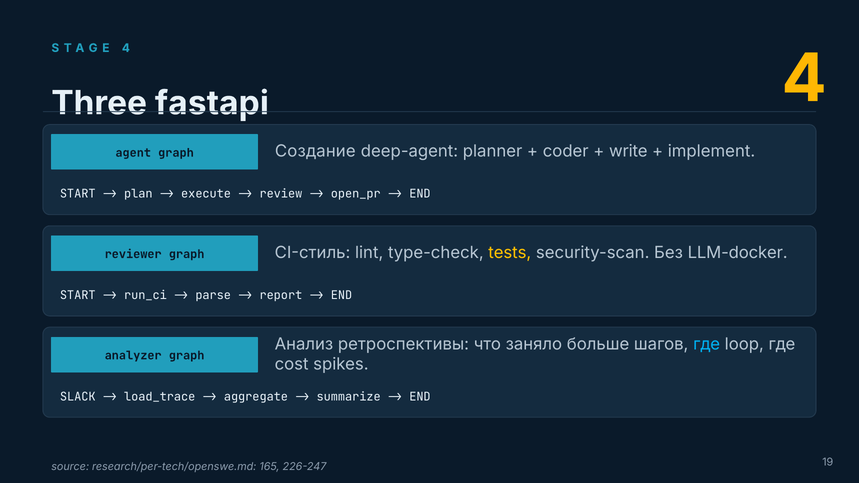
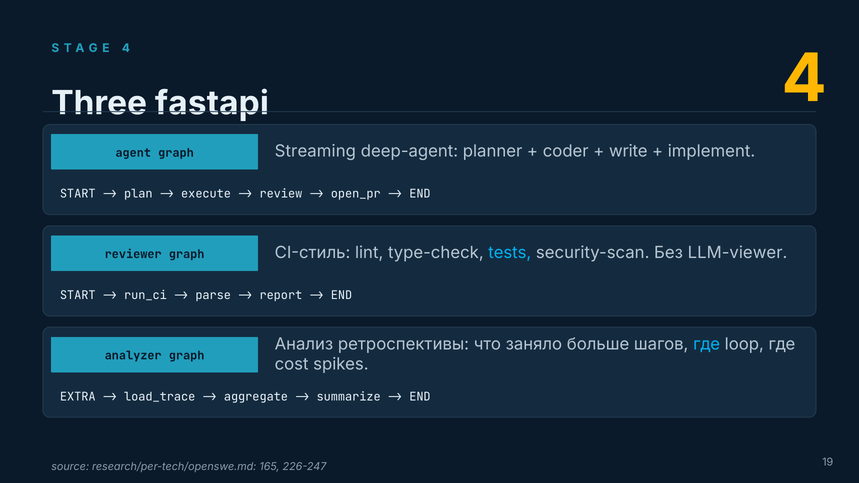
Создание: Создание -> Streaming (315, 151)
tests colour: yellow -> light blue (510, 253)
LLM-docker: LLM-docker -> LLM-viewer (738, 253)
SLACK: SLACK -> EXTRA (78, 397)
